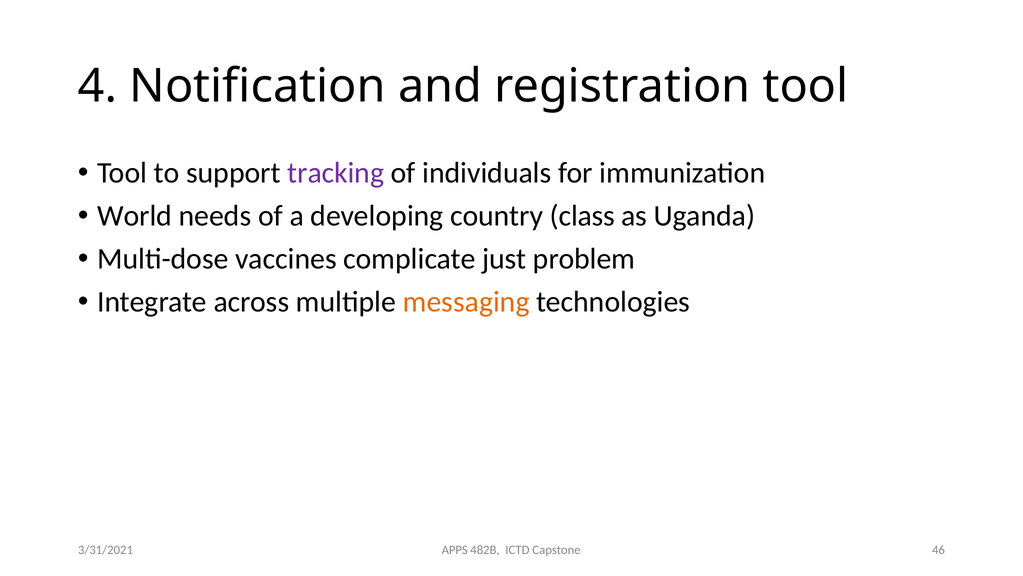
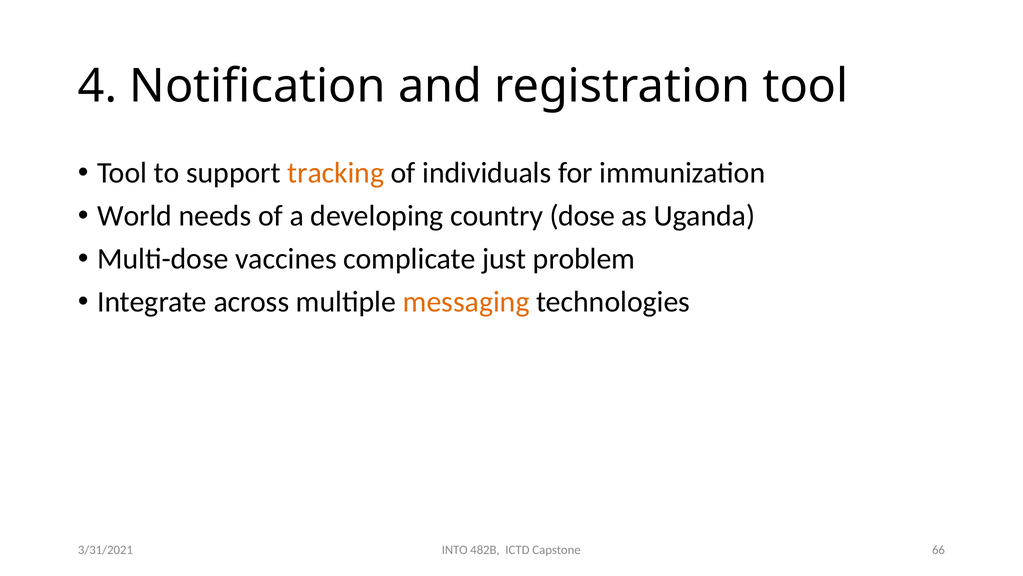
tracking colour: purple -> orange (336, 173)
class: class -> dose (582, 216)
APPS: APPS -> INTO (455, 549)
46: 46 -> 66 (938, 549)
